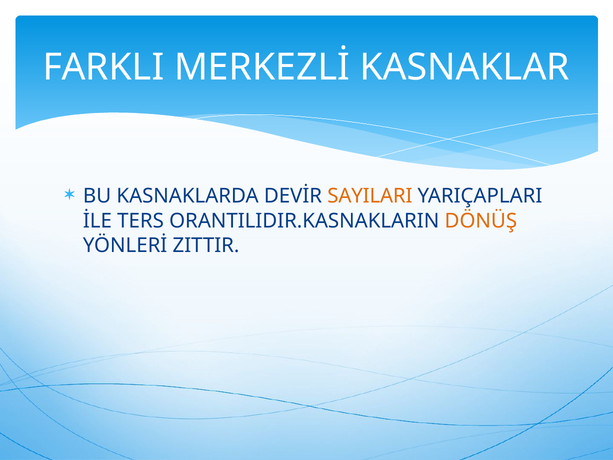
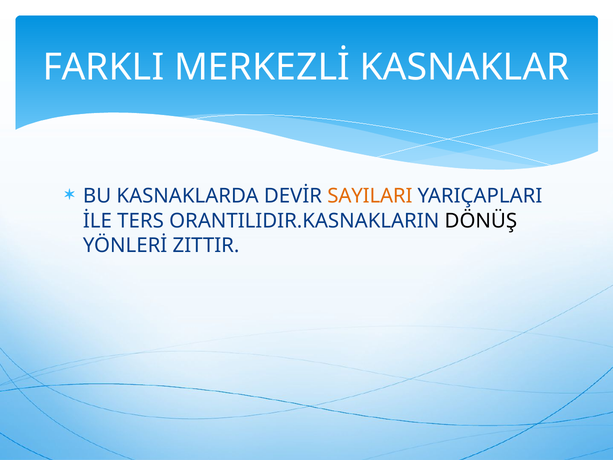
DÖNÜŞ colour: orange -> black (481, 221)
